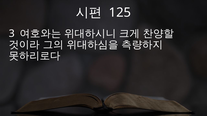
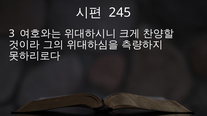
125: 125 -> 245 (120, 12)
